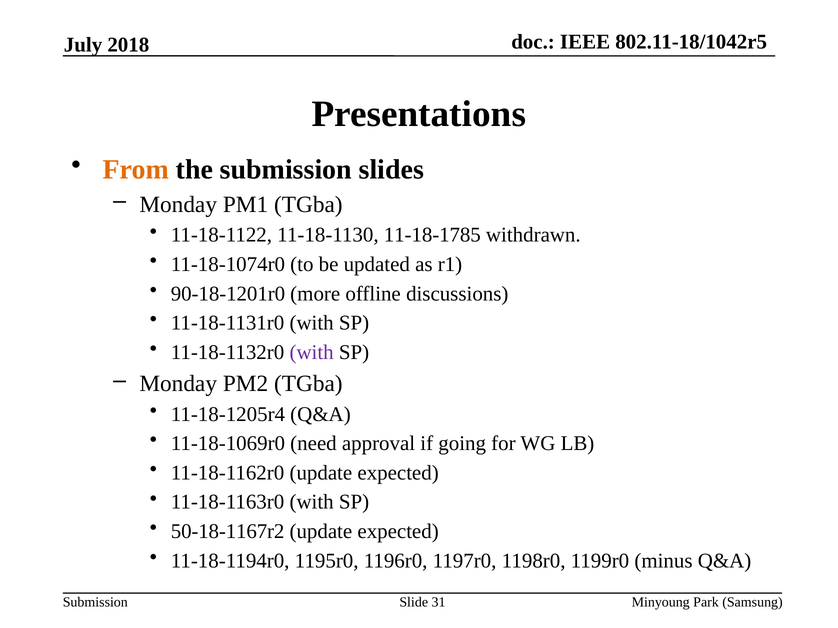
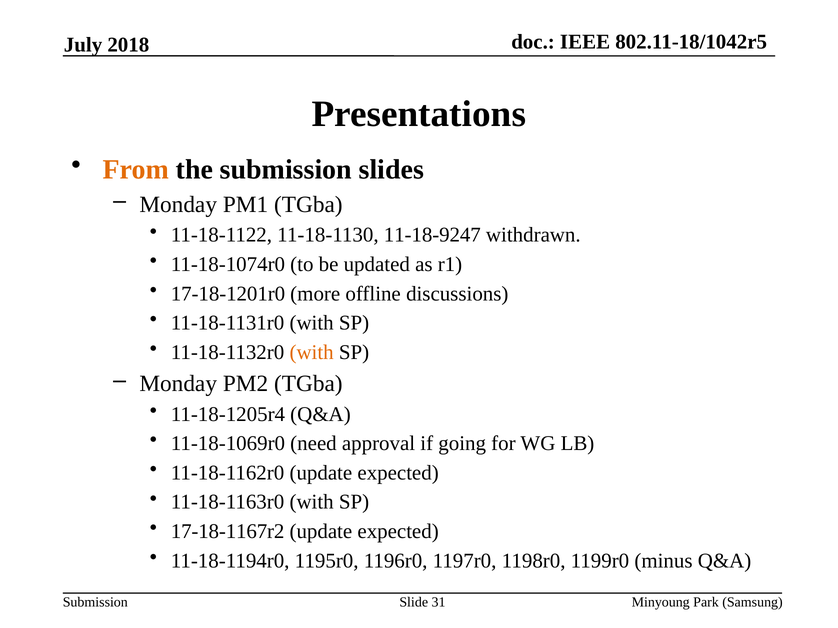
11-18-1785: 11-18-1785 -> 11-18-9247 (432, 235)
90-18-1201r0: 90-18-1201r0 -> 17-18-1201r0 (228, 294)
with colour: purple -> orange (312, 353)
50-18-1167r2: 50-18-1167r2 -> 17-18-1167r2 (228, 532)
